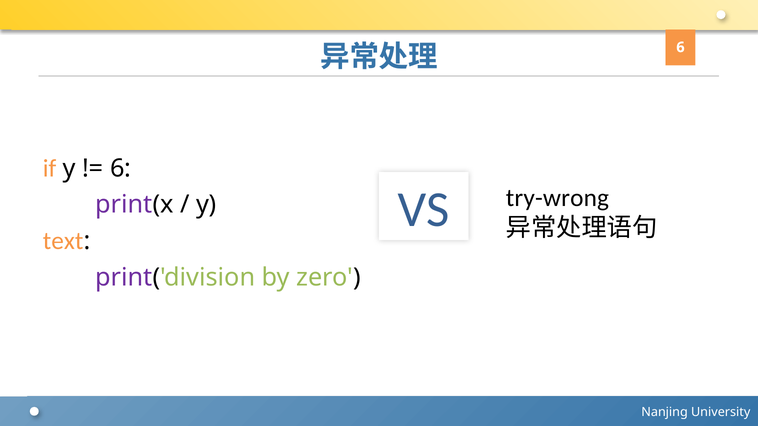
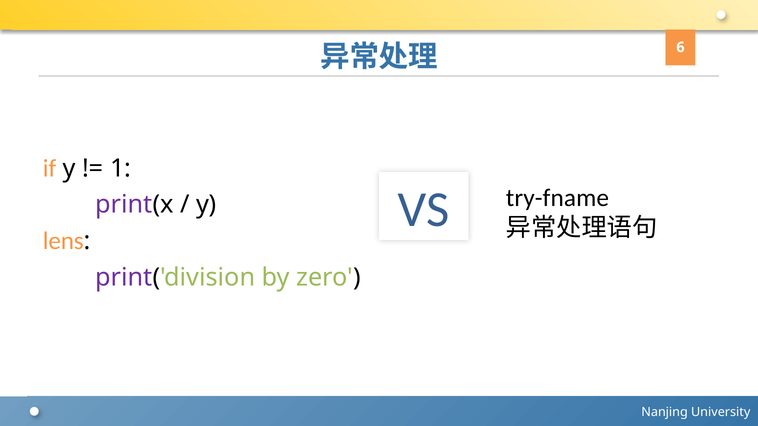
6: 6 -> 1 (121, 168)
try-wrong: try-wrong -> try-fname (557, 198)
text: text -> lens (63, 241)
